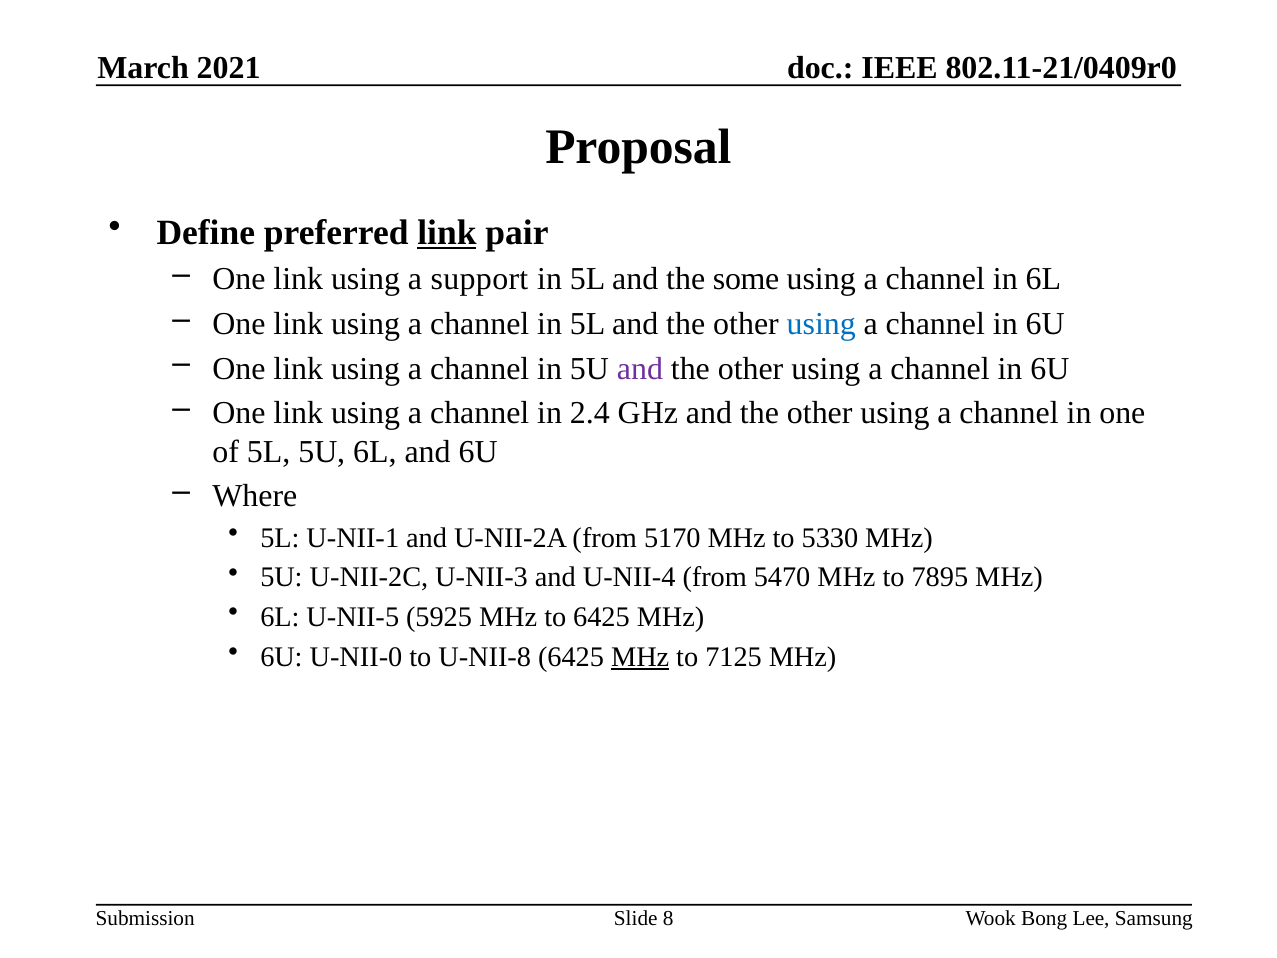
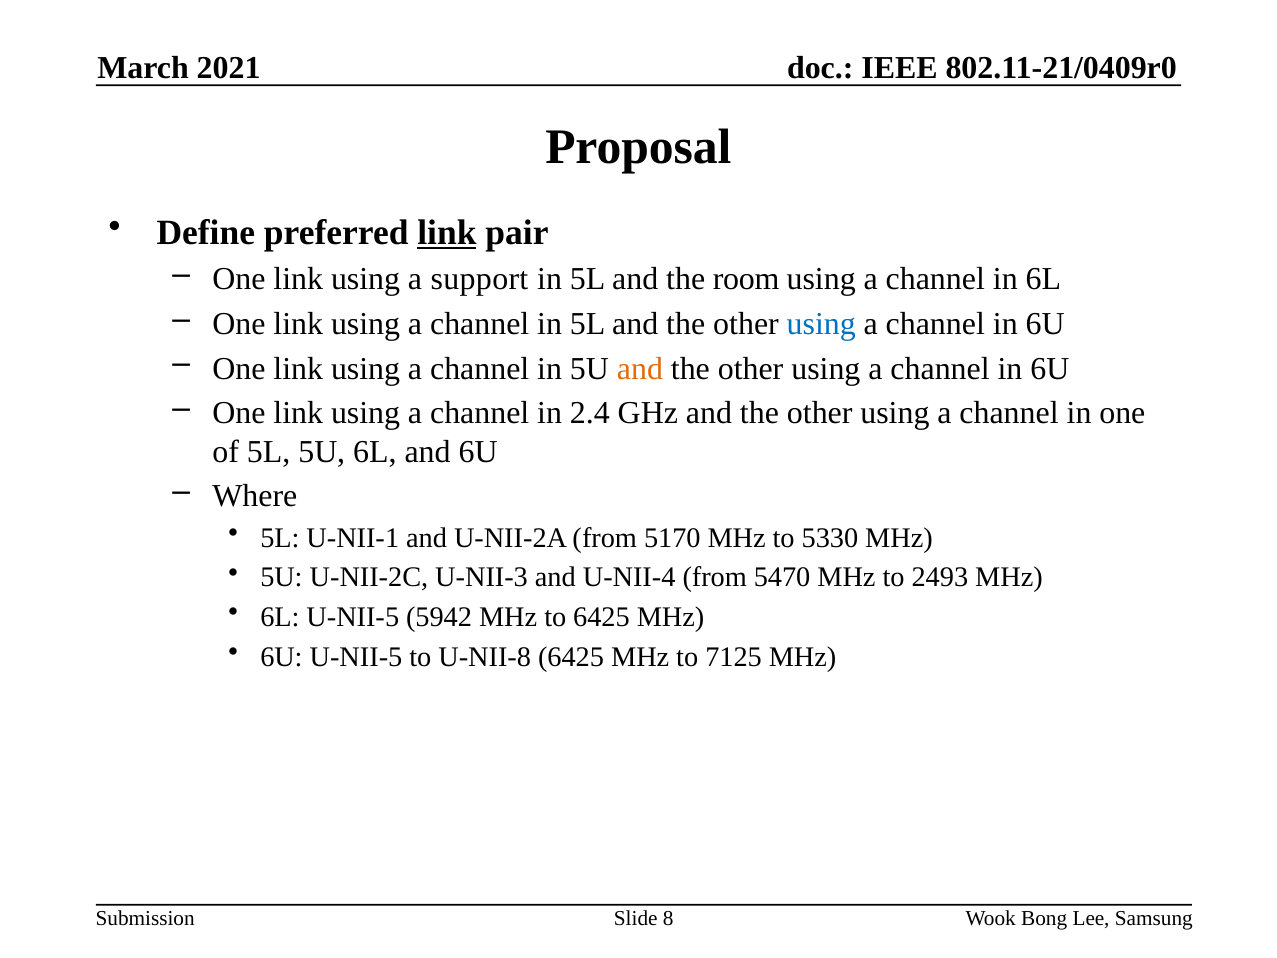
some: some -> room (746, 279)
and colour: purple -> orange (640, 368)
7895: 7895 -> 2493 (940, 577)
5925: 5925 -> 5942 (439, 617)
6U U-NII-0: U-NII-0 -> U-NII-5 (356, 657)
MHz underline: present -> none (640, 657)
